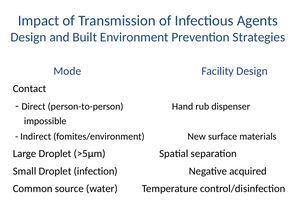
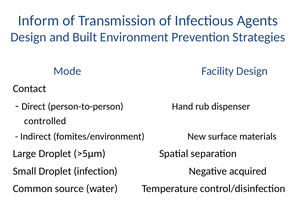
Impact: Impact -> Inform (38, 21)
impossible: impossible -> controlled (45, 121)
